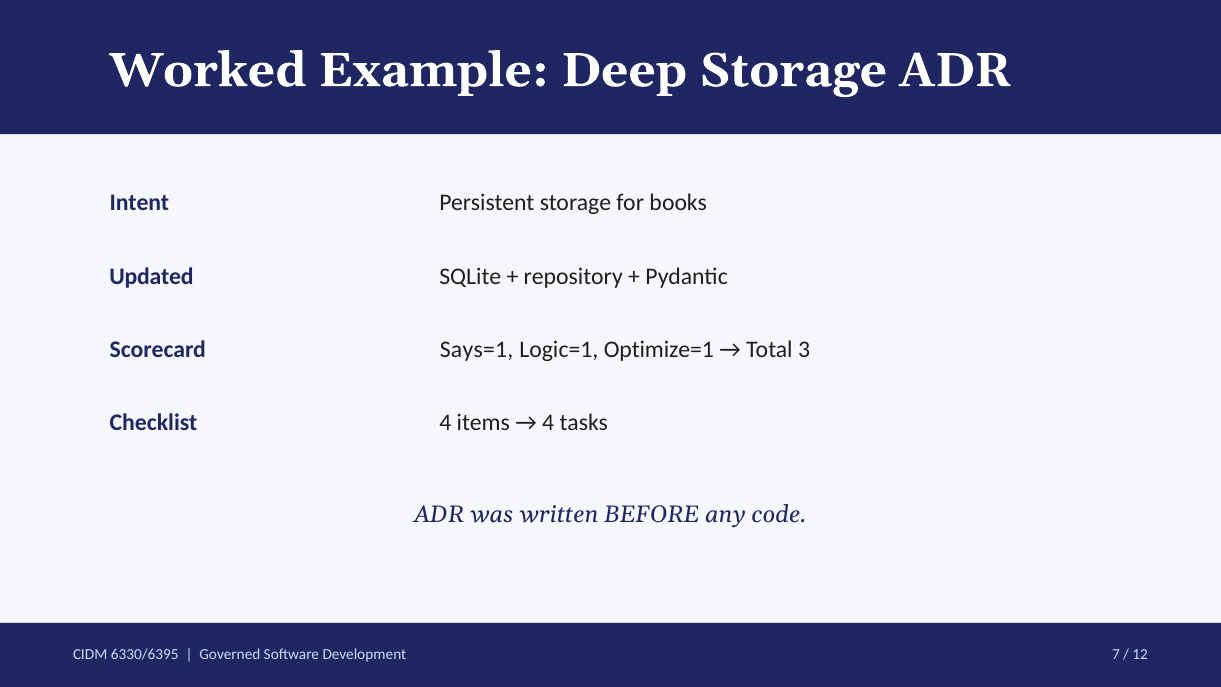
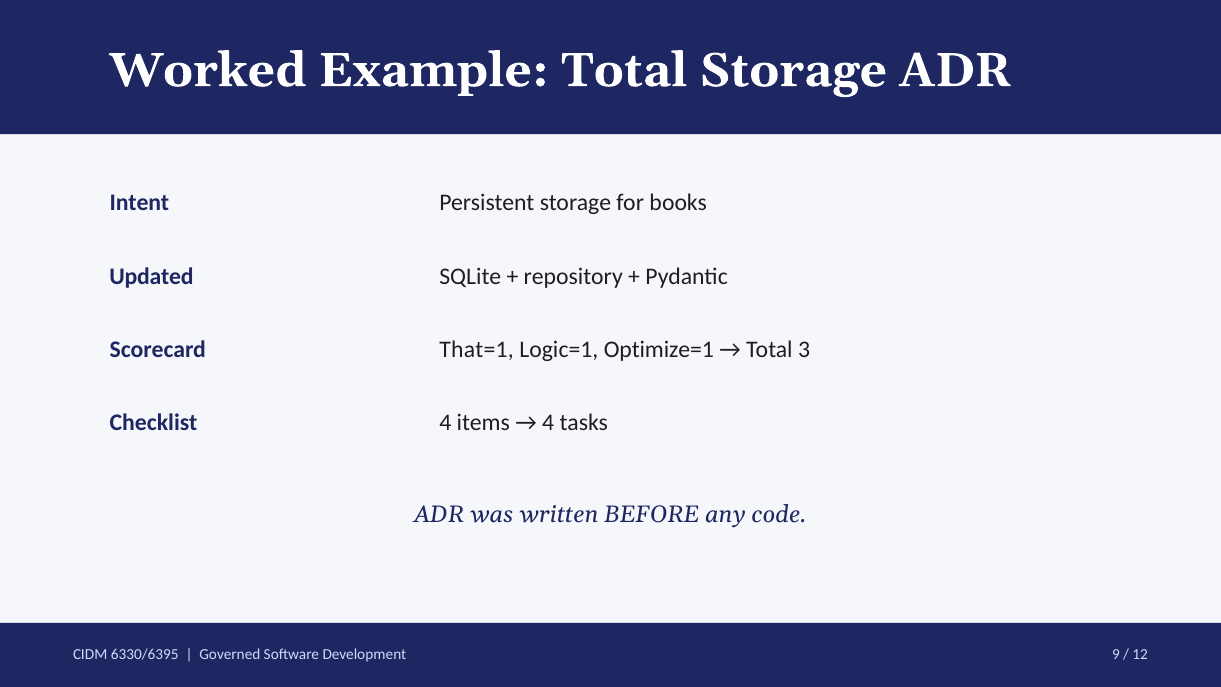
Example Deep: Deep -> Total (624, 70)
Says=1: Says=1 -> That=1 (477, 350)
7: 7 -> 9 (1116, 654)
